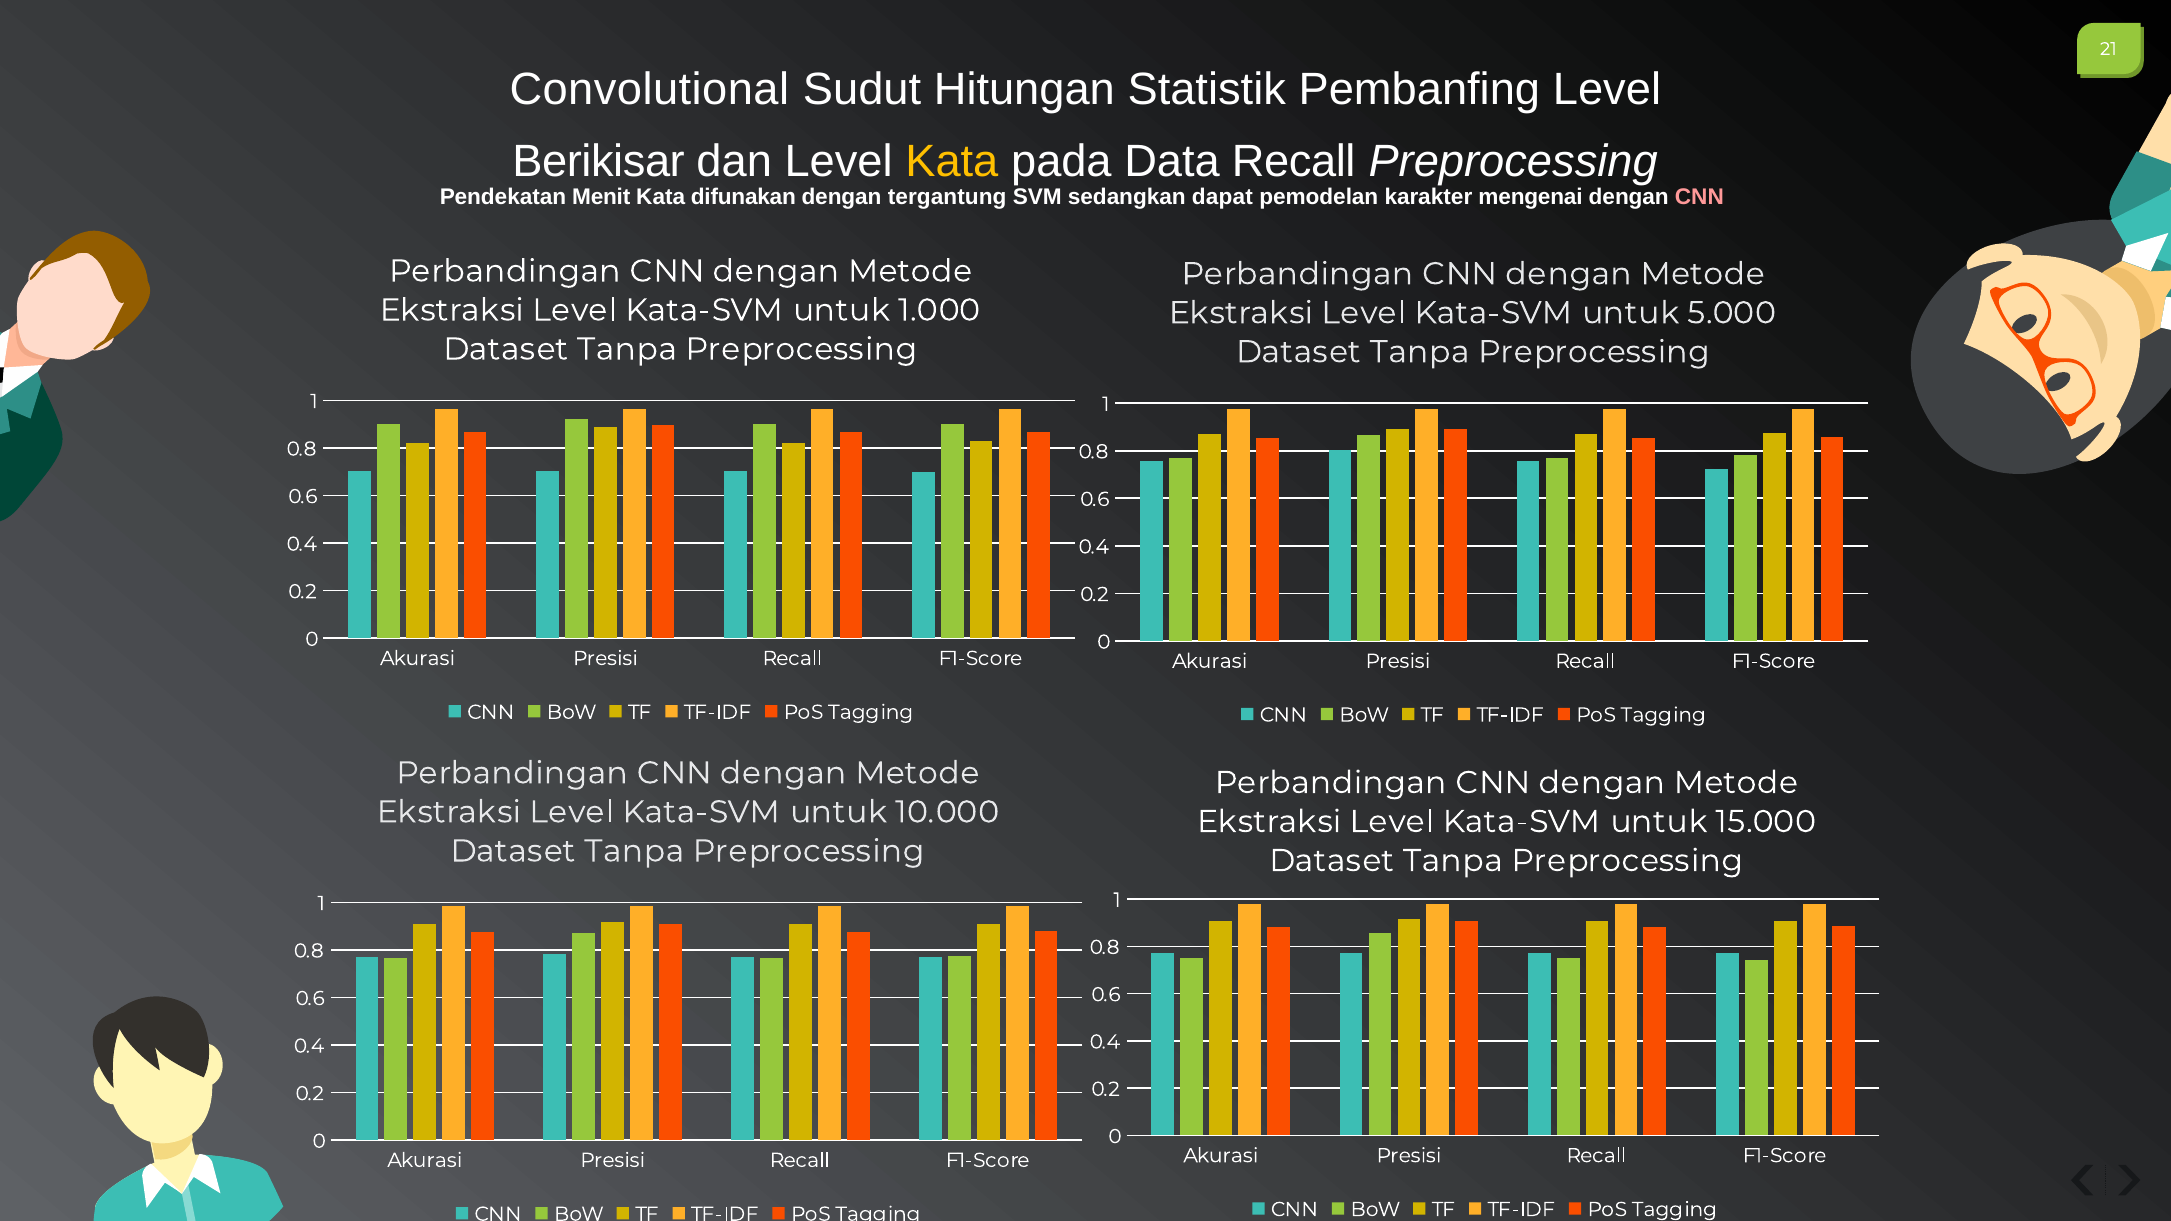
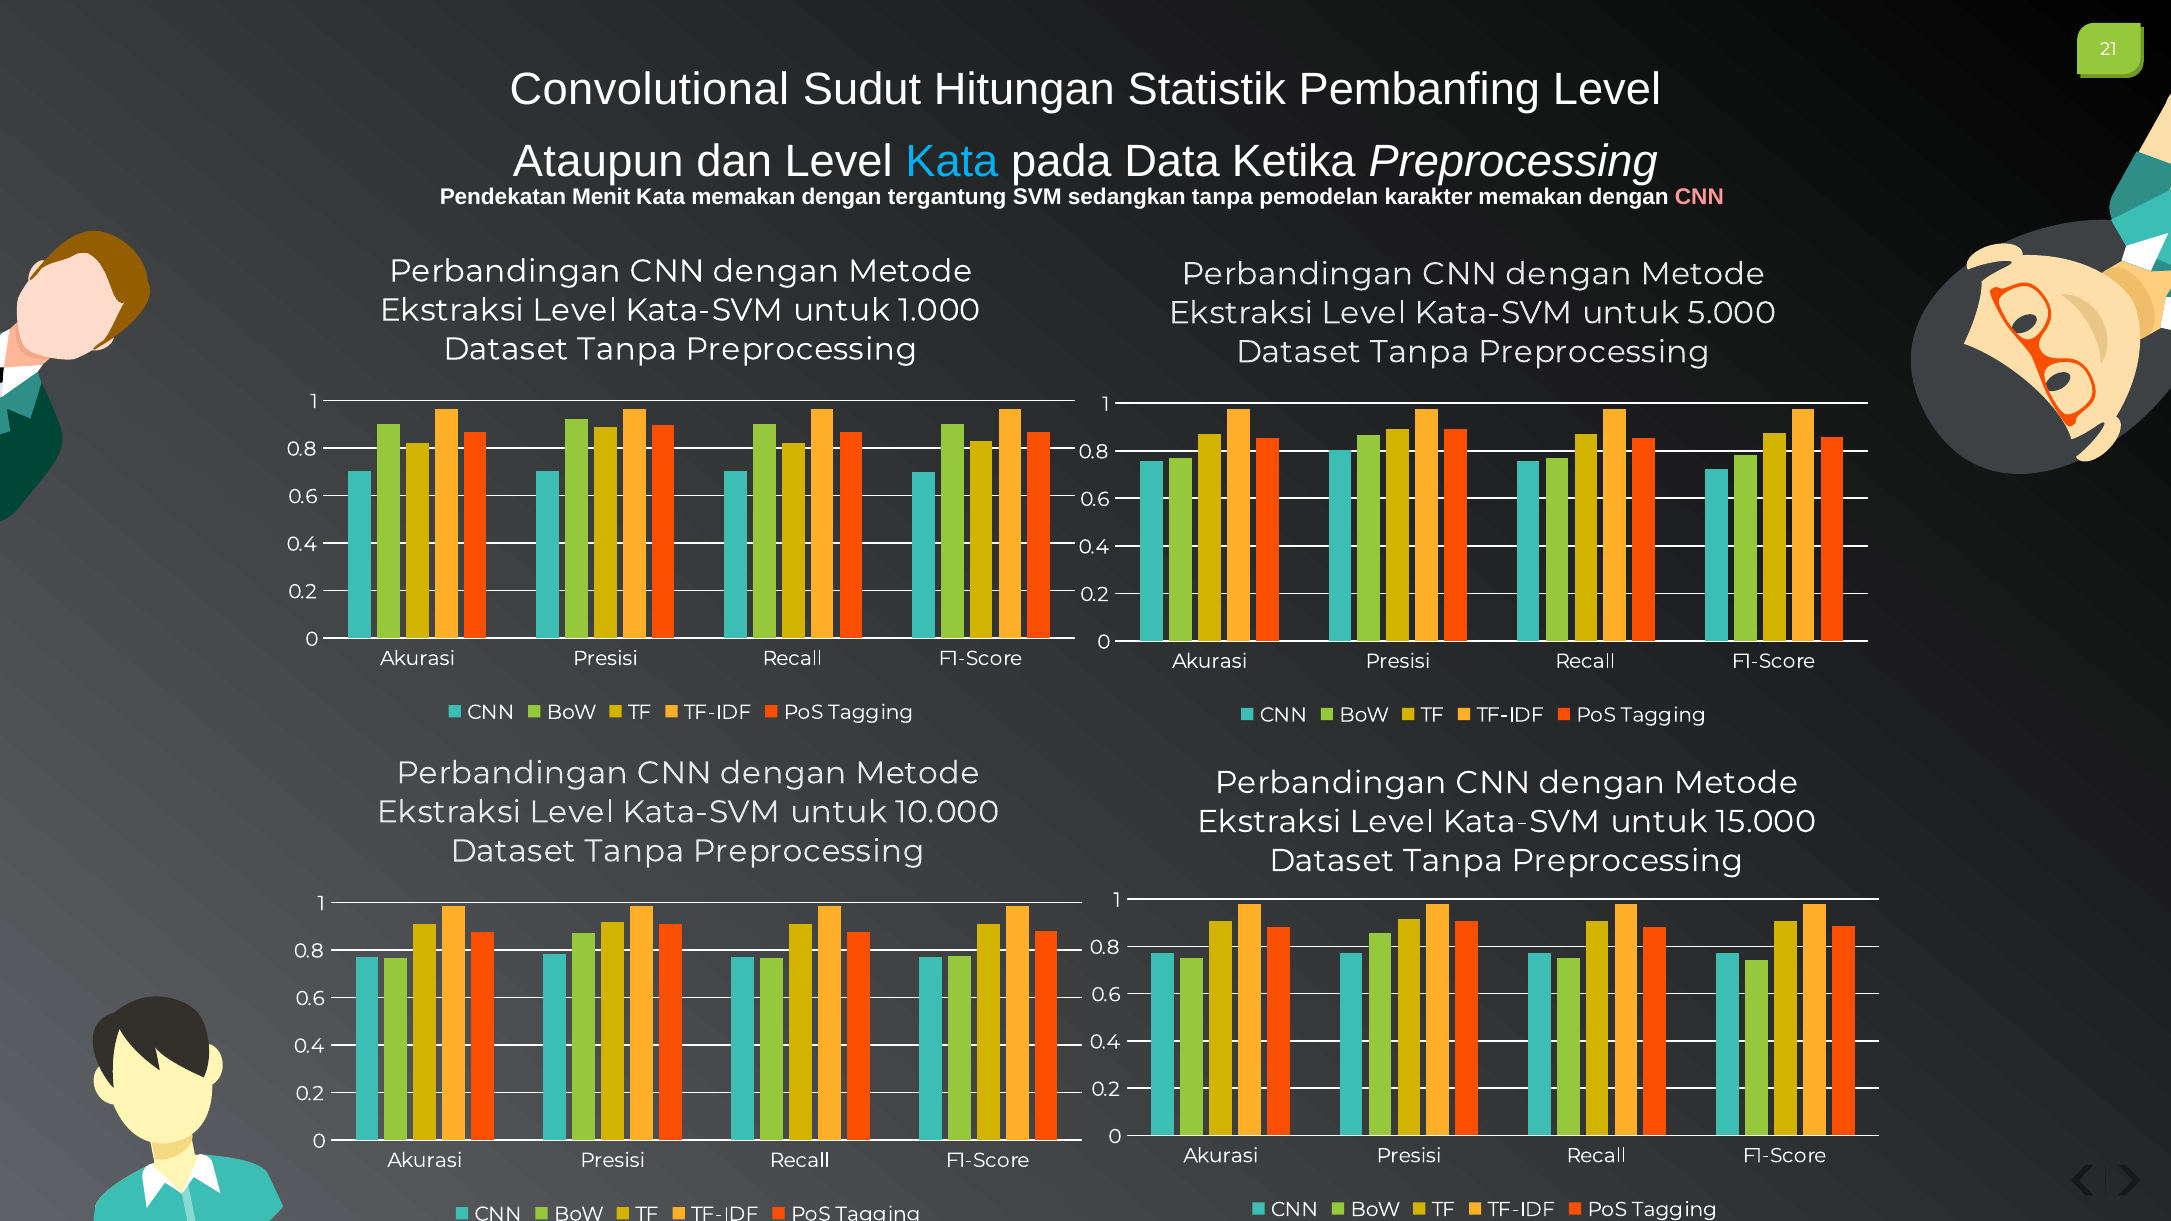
Berikisar: Berikisar -> Ataupun (598, 162)
Kata colour: yellow -> light blue (952, 162)
Data Recall: Recall -> Ketika (1294, 162)
Kata difunakan: difunakan -> memakan (743, 197)
sedangkan dapat: dapat -> tanpa (1222, 197)
karakter mengenai: mengenai -> memakan (1530, 197)
